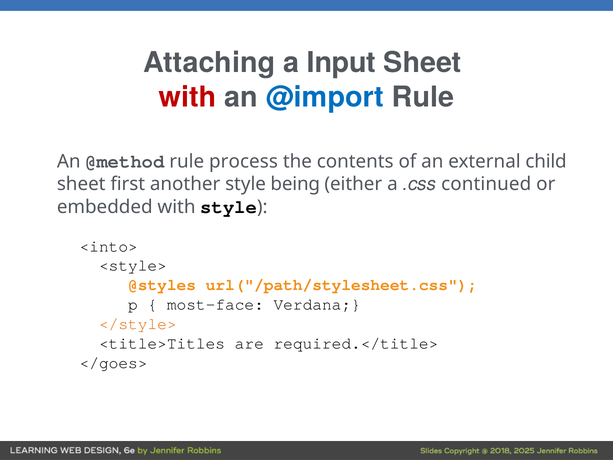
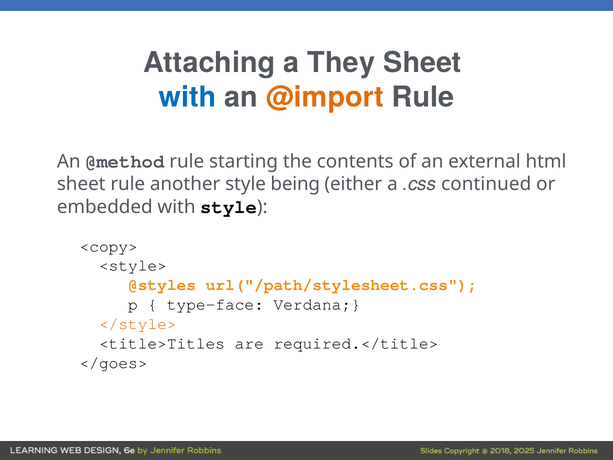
Input: Input -> They (341, 63)
with colour: red -> blue (188, 97)
@import colour: blue -> orange (325, 97)
process: process -> starting (244, 161)
child: child -> html (546, 161)
sheet first: first -> rule (128, 184)
<into>: <into> -> <copy> (109, 246)
most-face: most-face -> type-face (215, 304)
